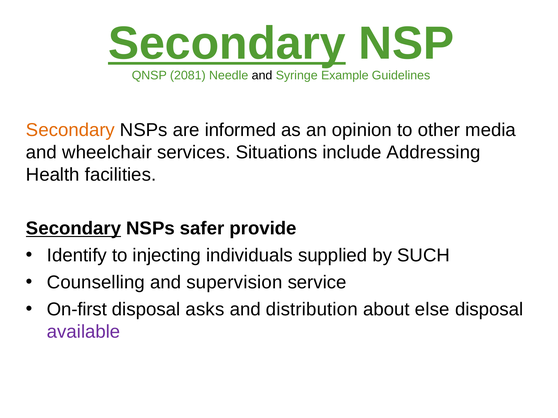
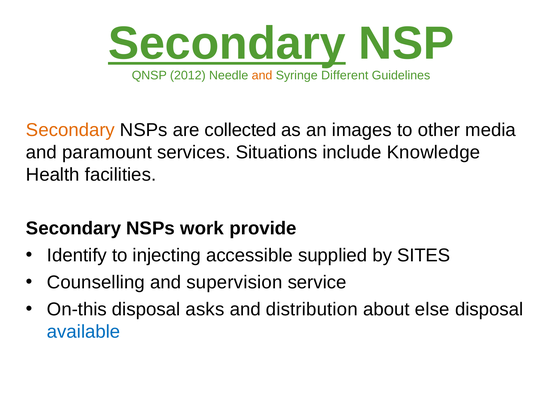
2081: 2081 -> 2012 (188, 75)
and colour: black -> orange (262, 75)
Example: Example -> Different (345, 75)
informed: informed -> collected (241, 130)
opinion: opinion -> images (362, 130)
wheelchair: wheelchair -> paramount (107, 152)
Addressing: Addressing -> Knowledge (433, 152)
Secondary underline: present -> none (73, 229)
safer: safer -> work (202, 229)
individuals: individuals -> accessible (249, 256)
SUCH: SUCH -> SITES (424, 256)
On-first: On-first -> On-this (77, 310)
available colour: purple -> blue (84, 332)
